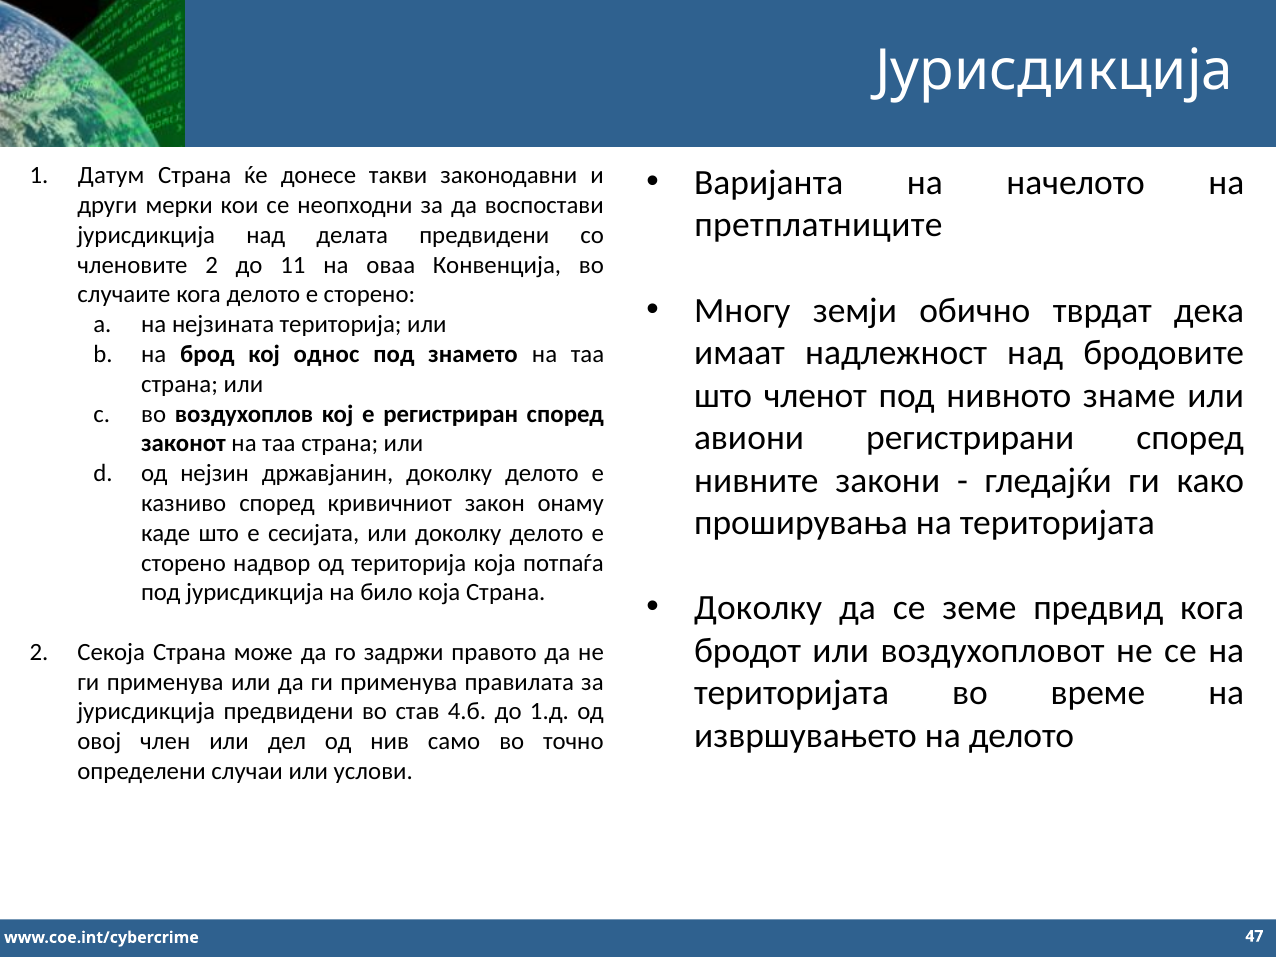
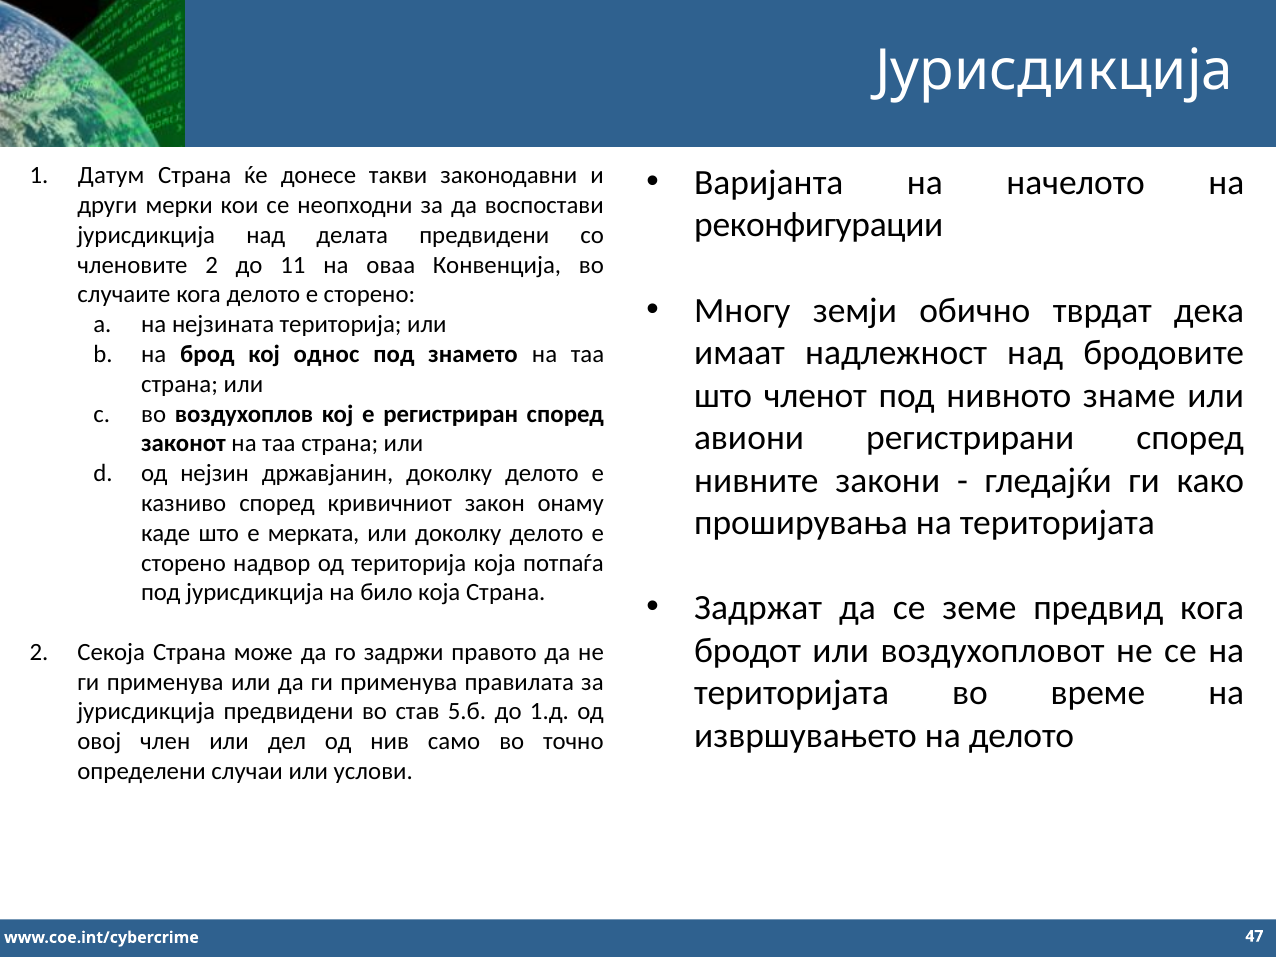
претплатниците: претплатниците -> реконфигурации (819, 225)
сесијата: сесијата -> мерката (314, 533)
Доколку: Доколку -> Задржат (758, 608)
4.б: 4.б -> 5.б (467, 712)
